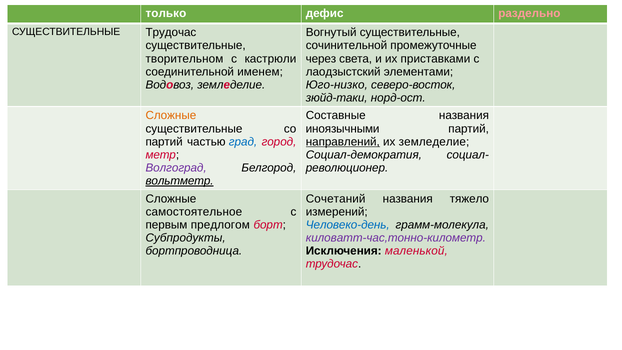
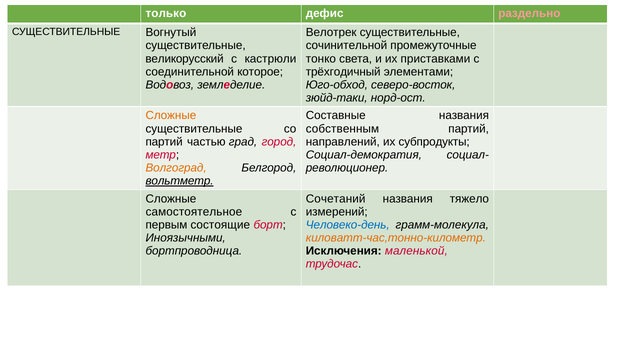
СУЩЕСТВИТЕЛЬНЫЕ Трудочас: Трудочас -> Вогнутый (171, 33)
Вогнутый: Вогнутый -> Велотрек (331, 33)
творительном: творительном -> великорусский (185, 59)
через: через -> тонко (321, 59)
именем: именем -> которое (260, 72)
лаодзыстский: лаодзыстский -> трёхгодичный (343, 72)
Юго-низко: Юго-низко -> Юго-обход (337, 85)
иноязычными: иноязычными -> собственным (342, 129)
град colour: blue -> black (243, 142)
направлений underline: present -> none (343, 142)
их земледелие: земледелие -> субпродукты (434, 142)
Волгоград colour: purple -> orange (176, 168)
предлогом: предлогом -> состоящие (220, 225)
Субпродукты: Субпродукты -> Иноязычными (186, 238)
киловатт-час,тонно-километр colour: purple -> orange (396, 238)
